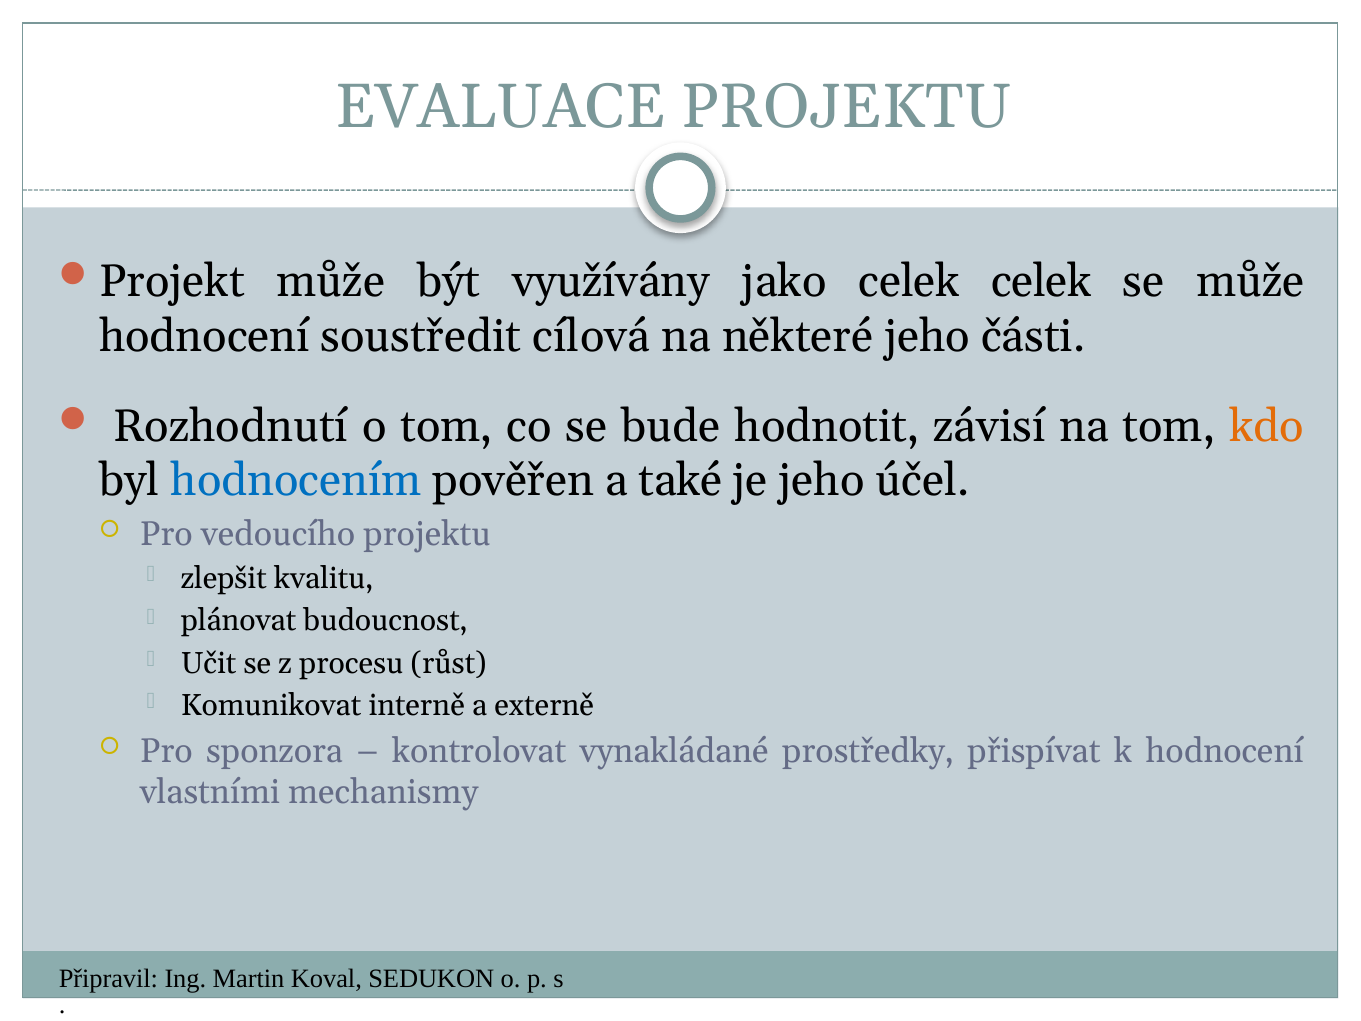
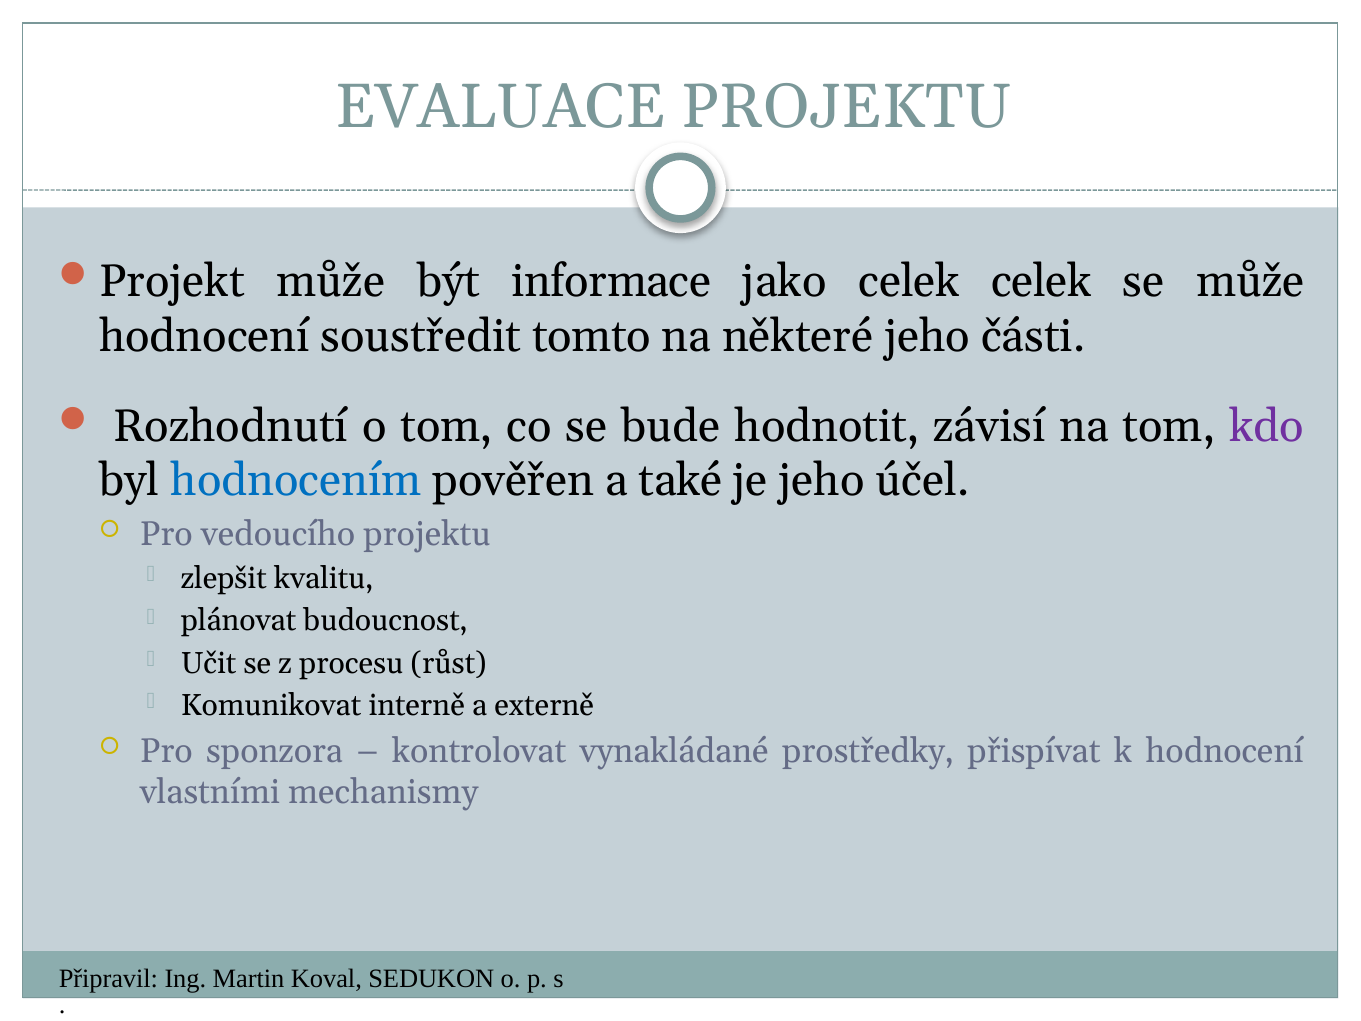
využívány: využívány -> informace (611, 282)
cílová: cílová -> tomto (592, 336)
kdo colour: orange -> purple (1267, 426)
